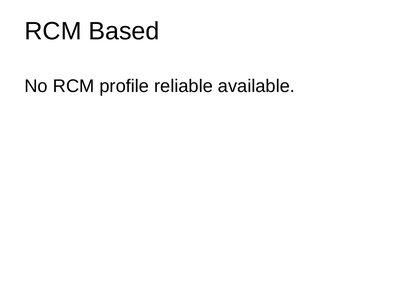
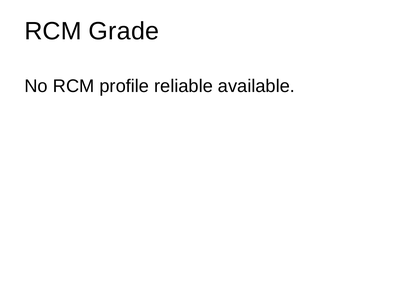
Based: Based -> Grade (124, 31)
